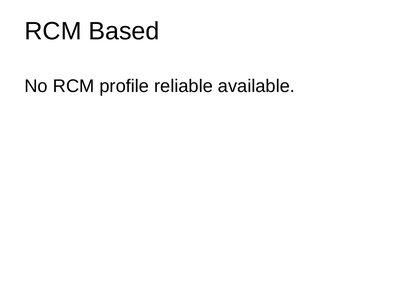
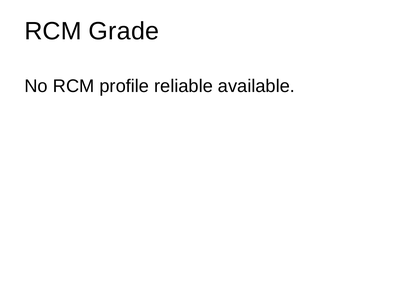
Based: Based -> Grade (124, 31)
